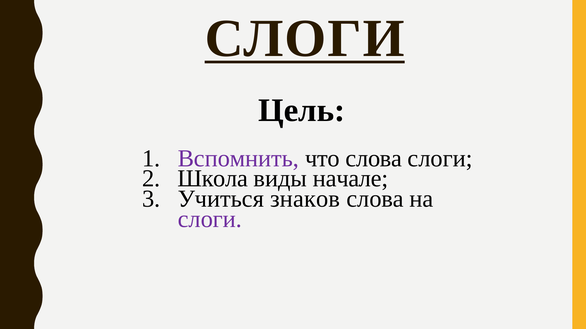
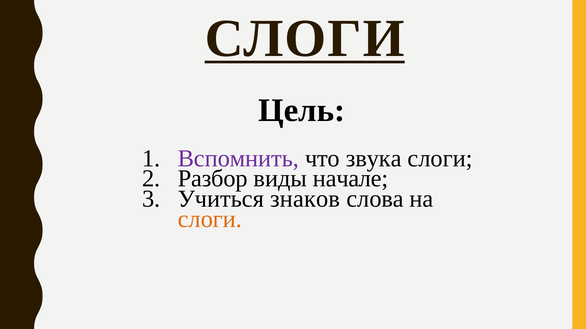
что слова: слова -> звука (374, 159)
Школа: Школа -> Разбор (213, 179)
слоги colour: purple -> orange (210, 219)
